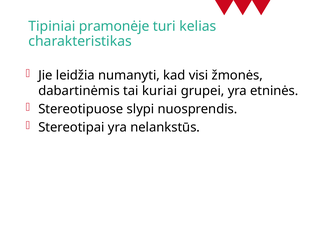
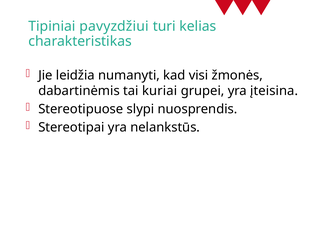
pramonėje: pramonėje -> pavyzdžiui (114, 26)
etninės: etninės -> įteisina (274, 91)
